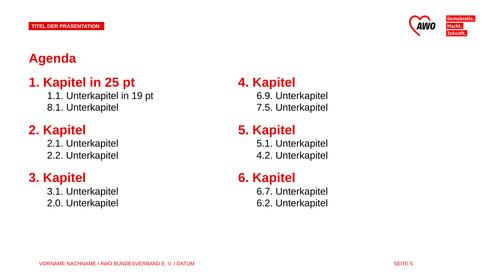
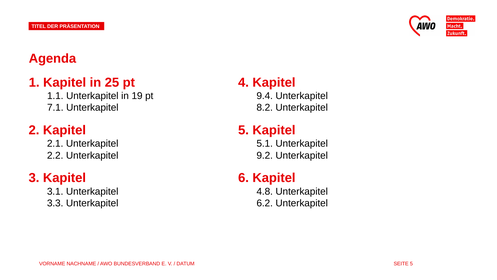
6.9: 6.9 -> 9.4 (265, 96)
8.1: 8.1 -> 7.1 (55, 108)
7.5: 7.5 -> 8.2 (265, 108)
4.2: 4.2 -> 9.2 (265, 155)
6.7: 6.7 -> 4.8 (265, 191)
2.0: 2.0 -> 3.3 (55, 203)
